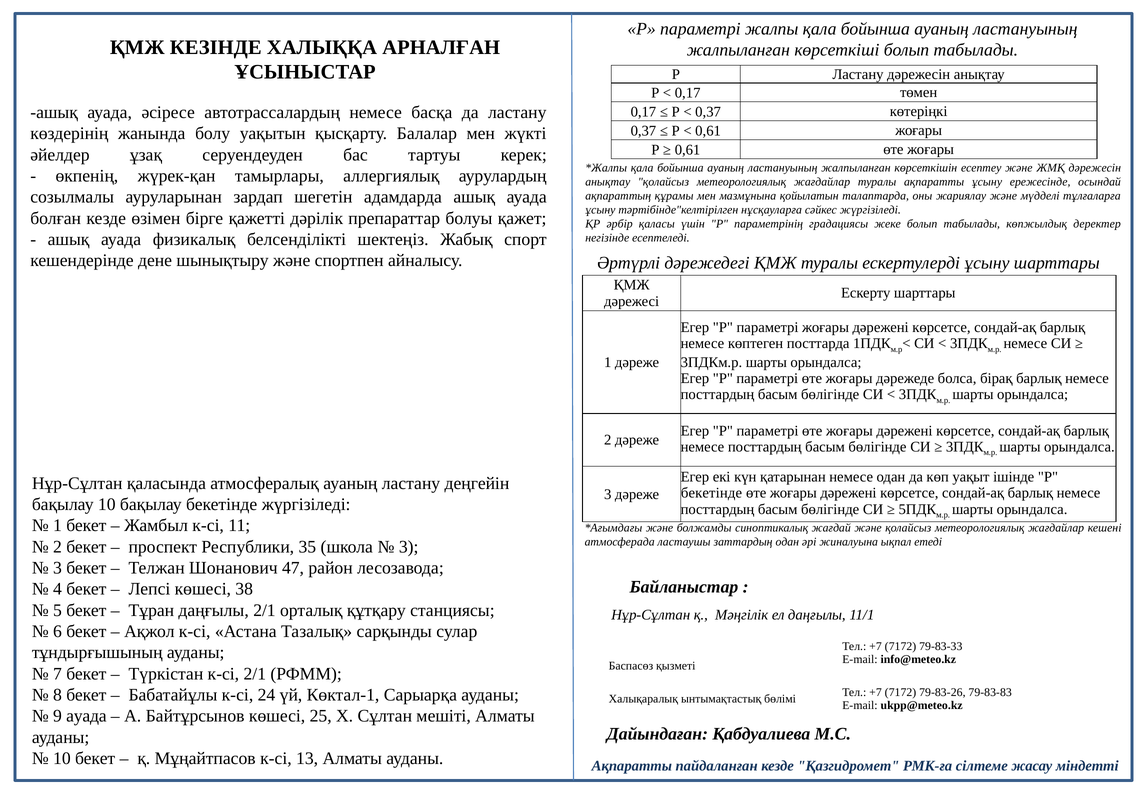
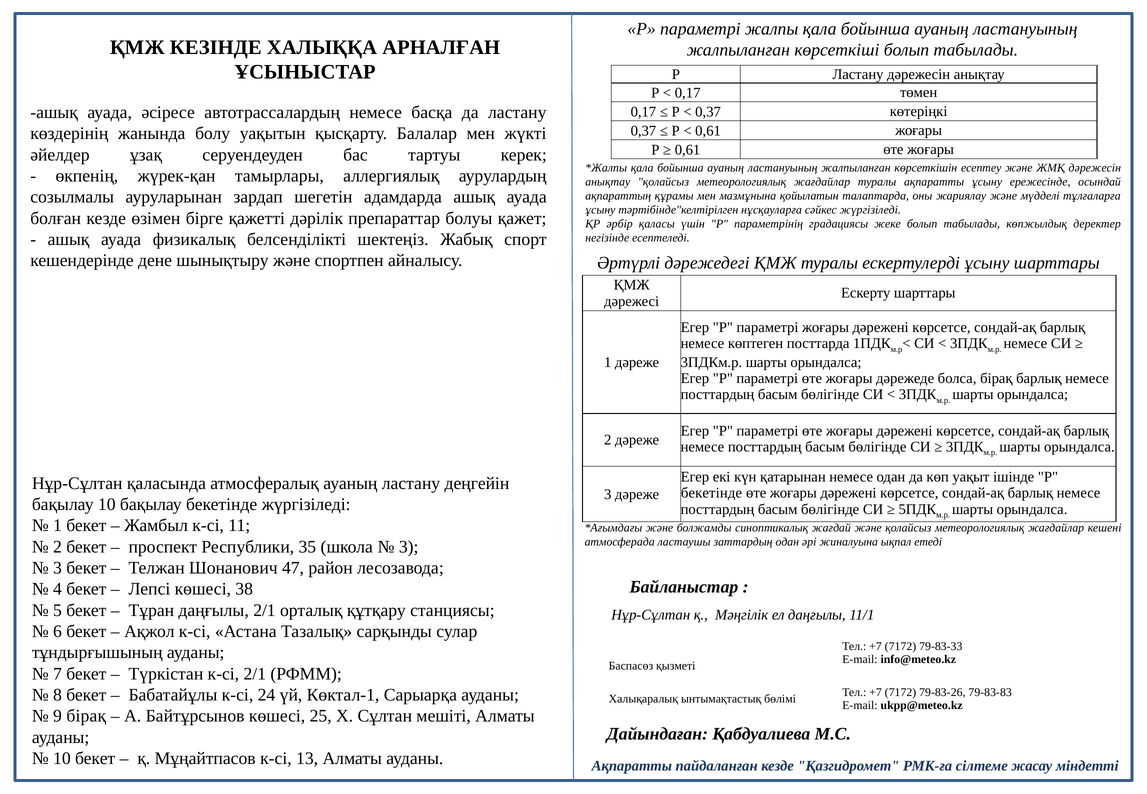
9 ауада: ауада -> бірақ (86, 716)
